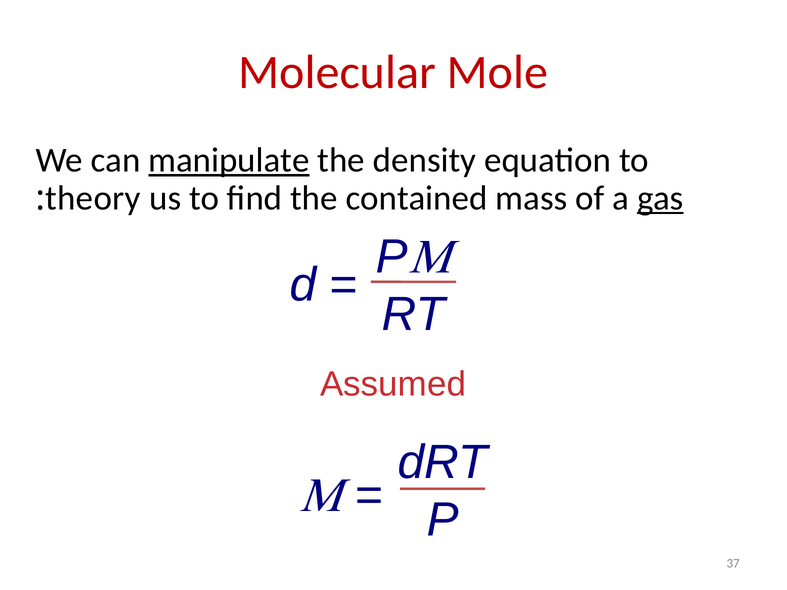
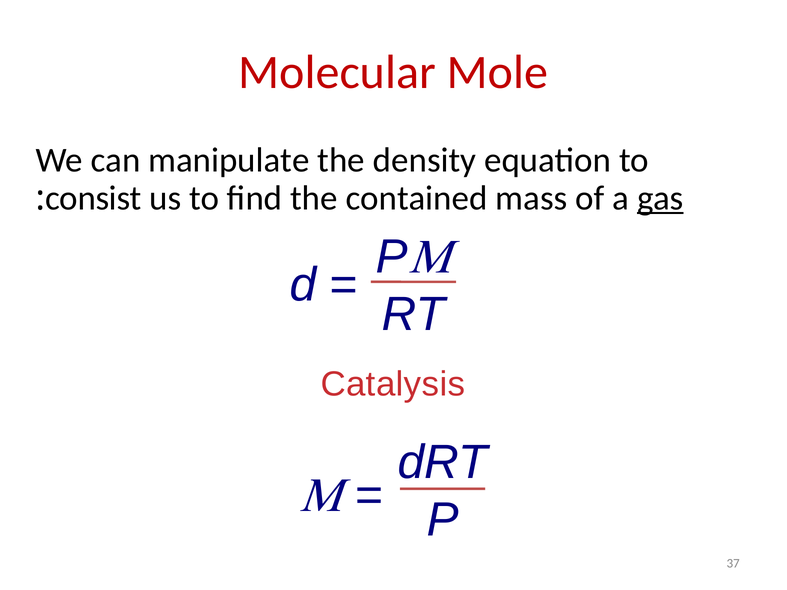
manipulate underline: present -> none (229, 160)
theory: theory -> consist (93, 198)
Assumed: Assumed -> Catalysis (393, 384)
